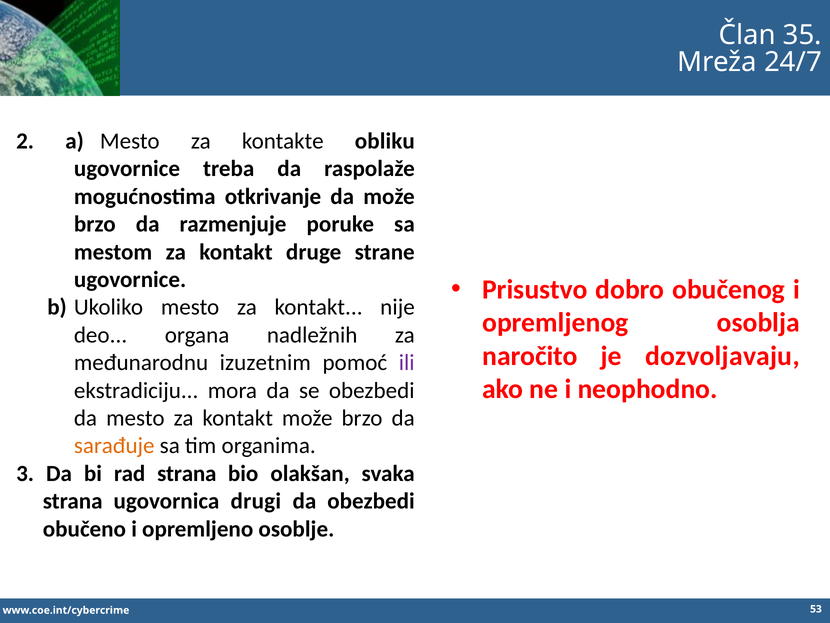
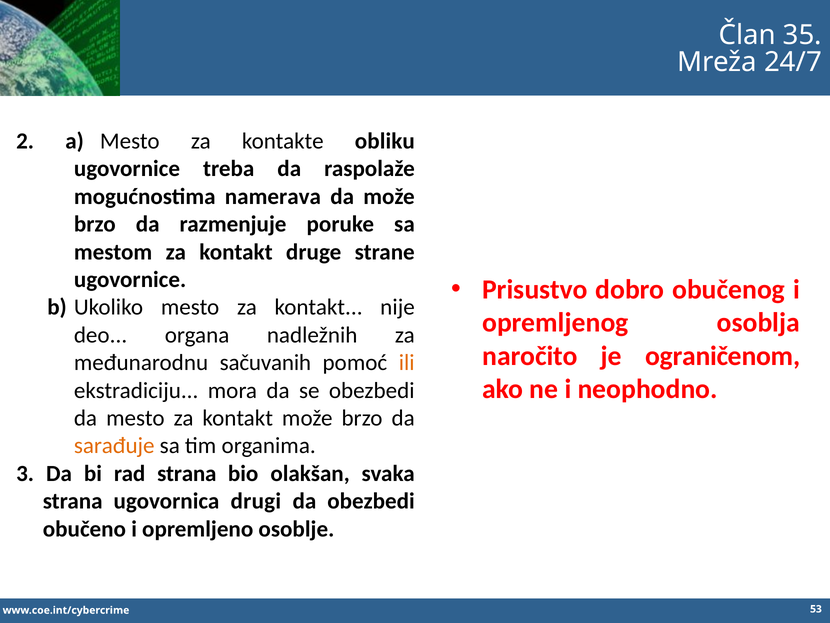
otkrivanje: otkrivanje -> namerava (273, 196)
dozvoljavaju: dozvoljavaju -> ograničenom (723, 356)
izuzetnim: izuzetnim -> sačuvanih (265, 362)
ili colour: purple -> orange (407, 362)
